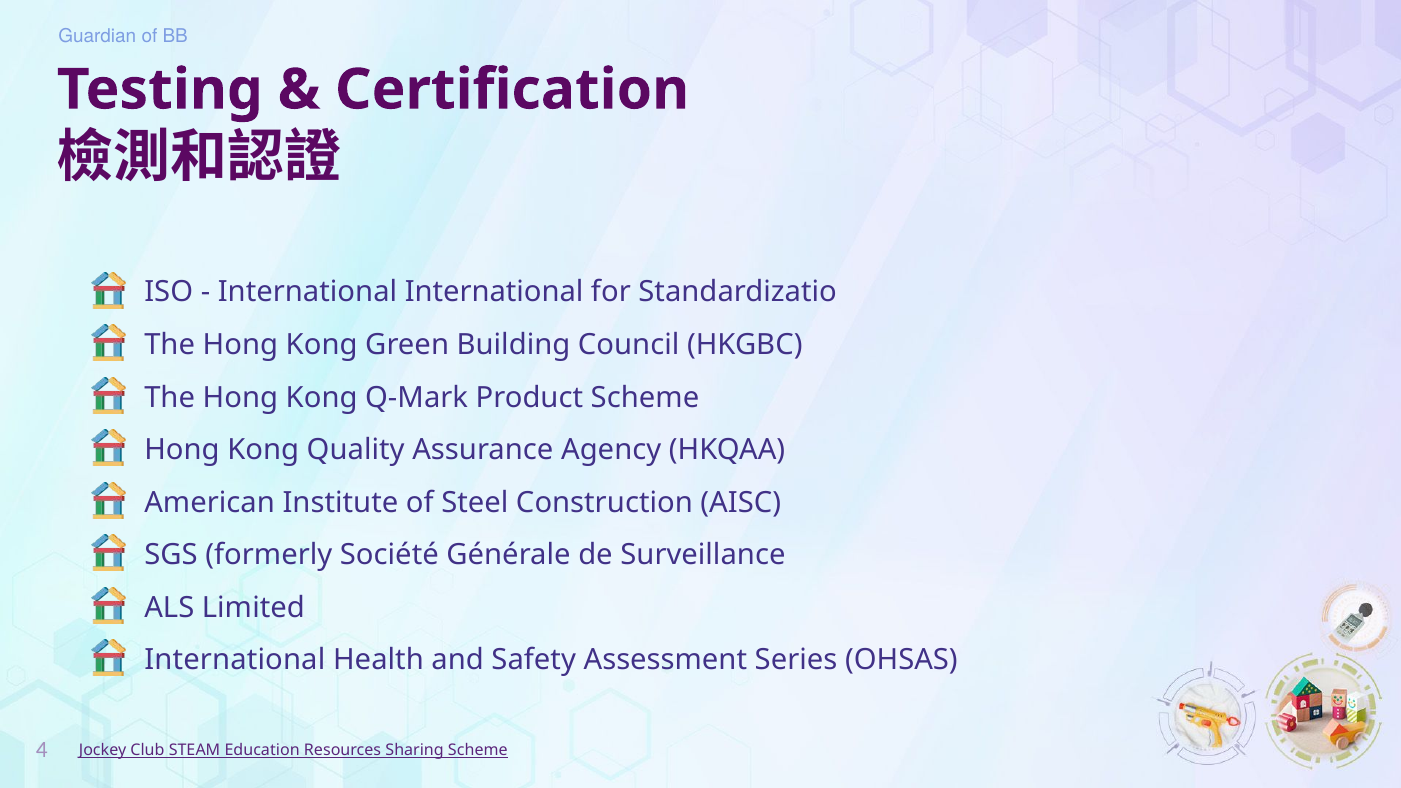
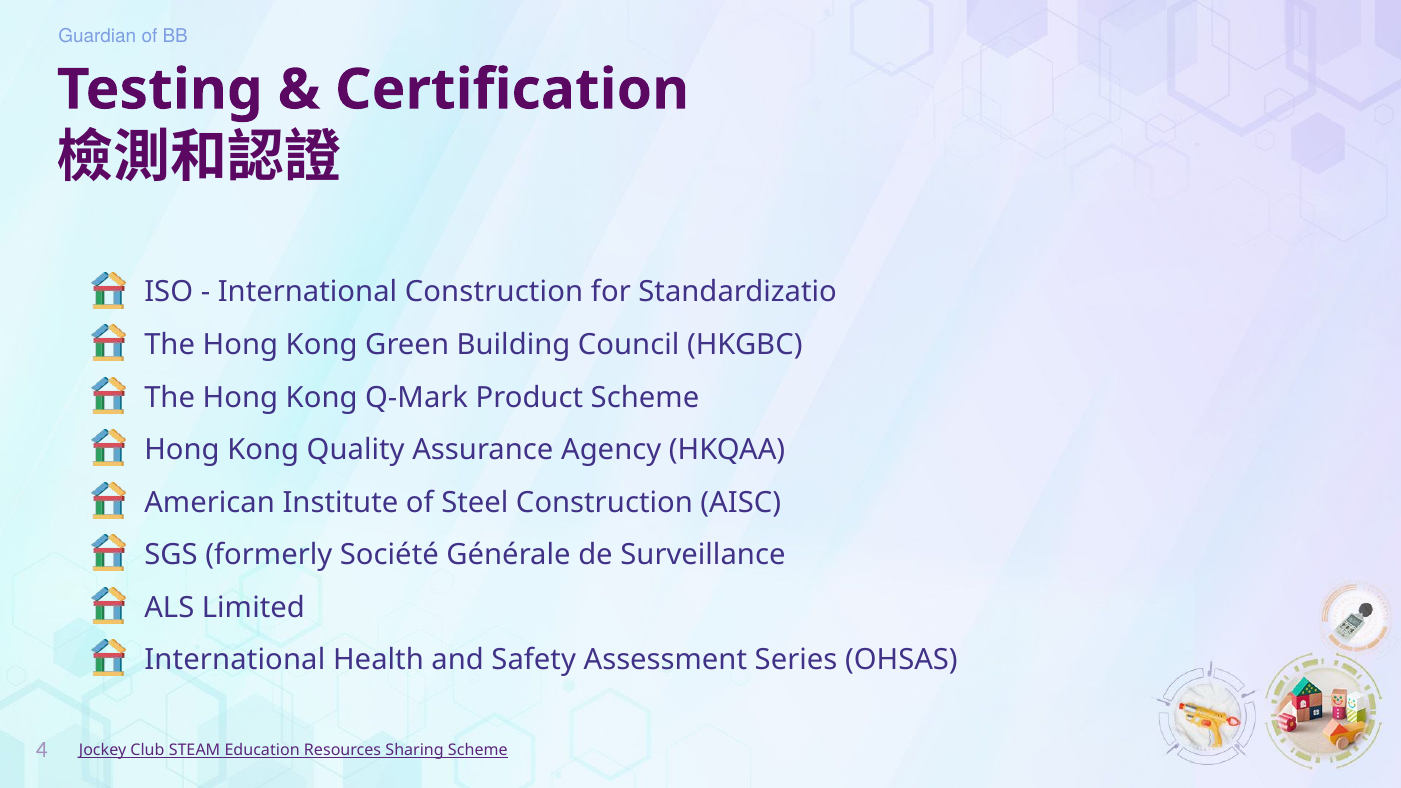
International International: International -> Construction (494, 292)
